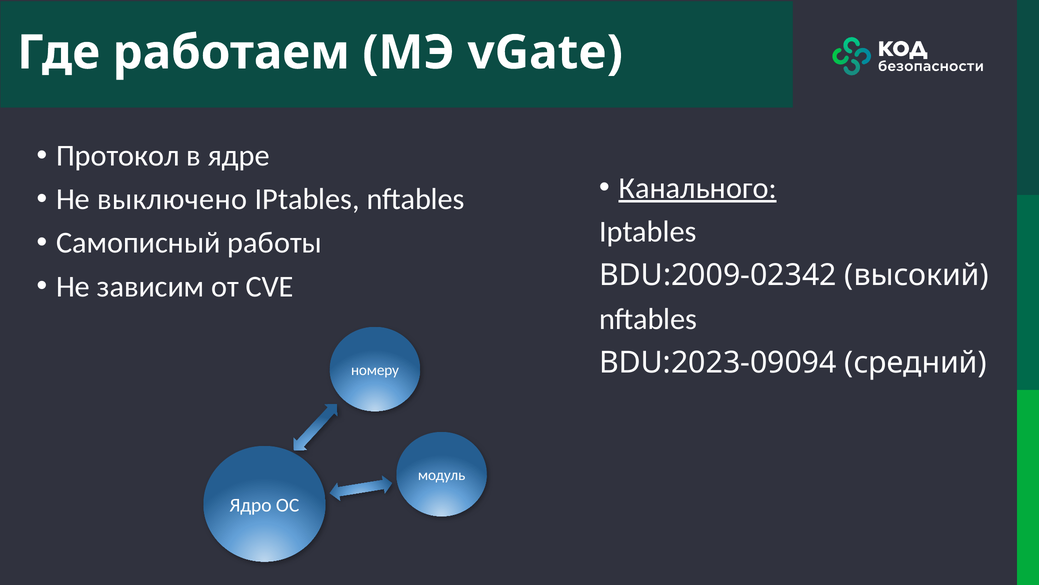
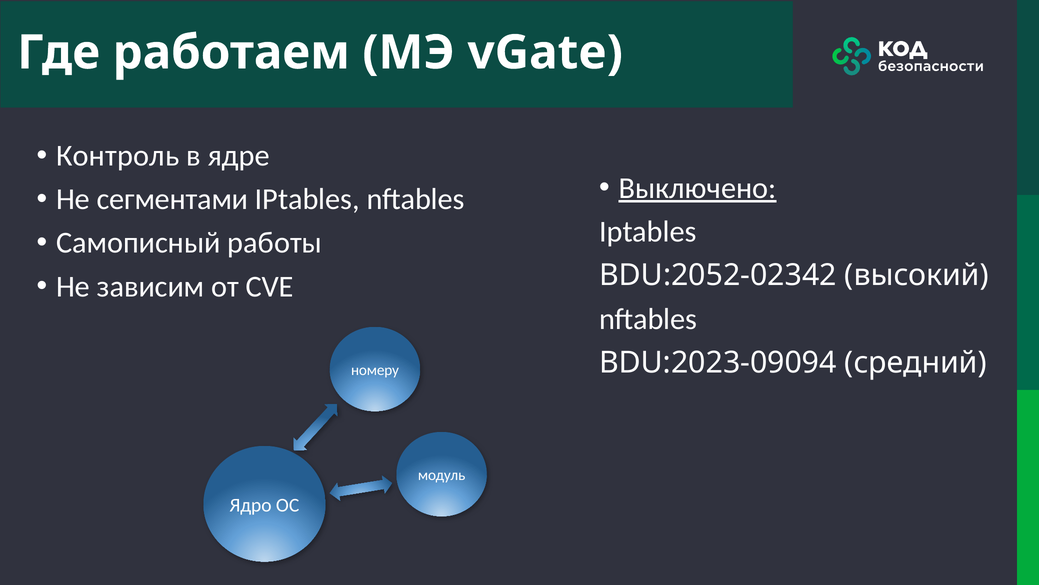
Протокол: Протокол -> Контроль (118, 156)
Канального: Канального -> Выключено (698, 188)
выключено: выключено -> сегментами (173, 199)
BDU:2009-02342: BDU:2009-02342 -> BDU:2052-02342 (718, 275)
